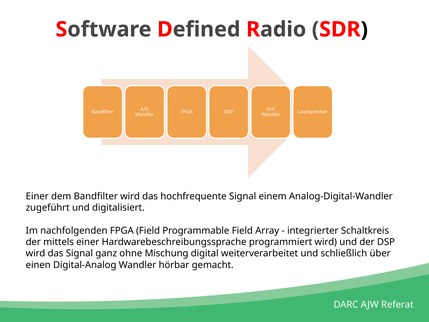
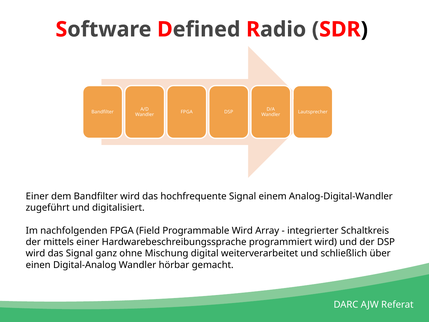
Programmable Field: Field -> Wird (242, 230)
